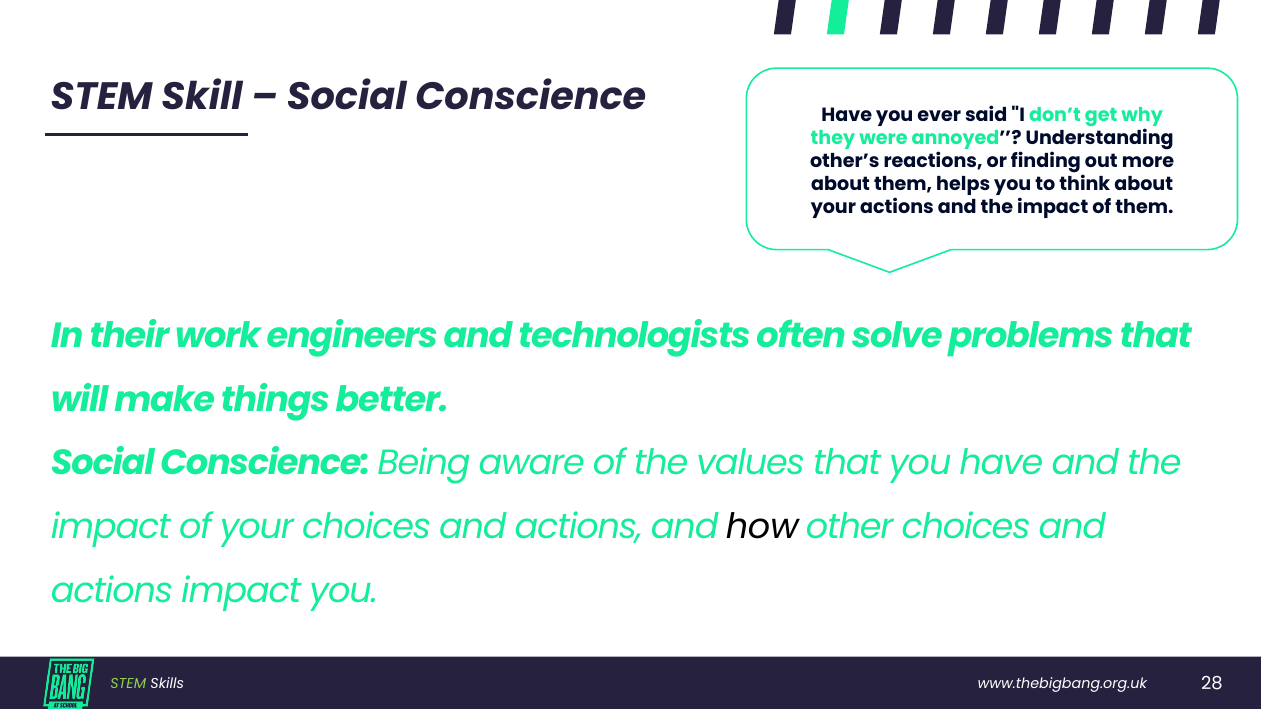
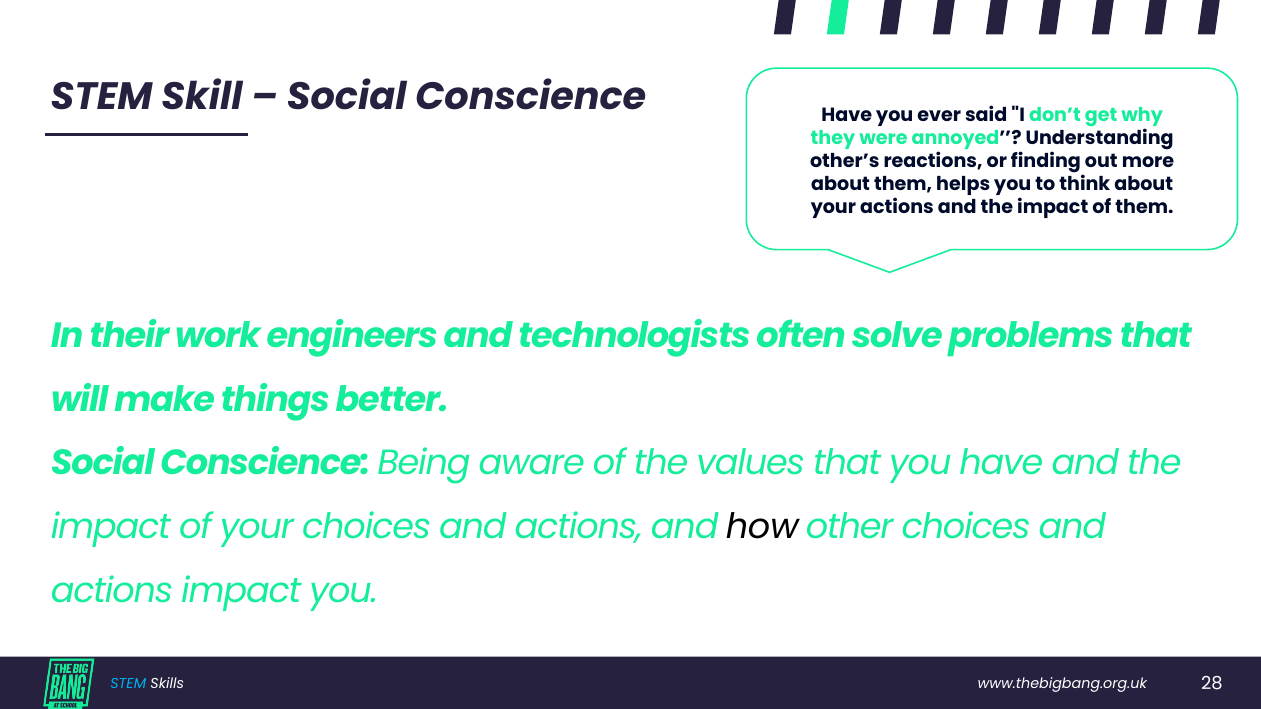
STEM colour: light green -> light blue (128, 684)
